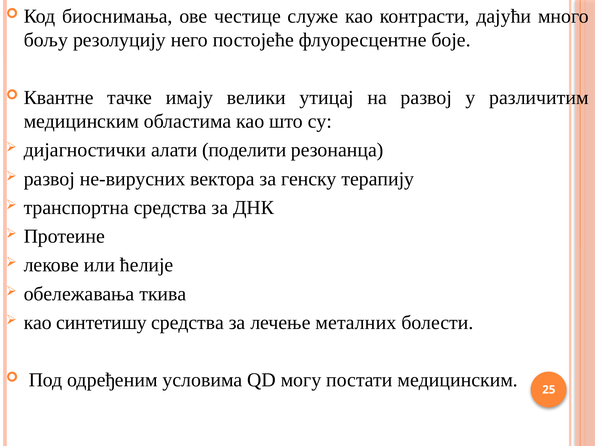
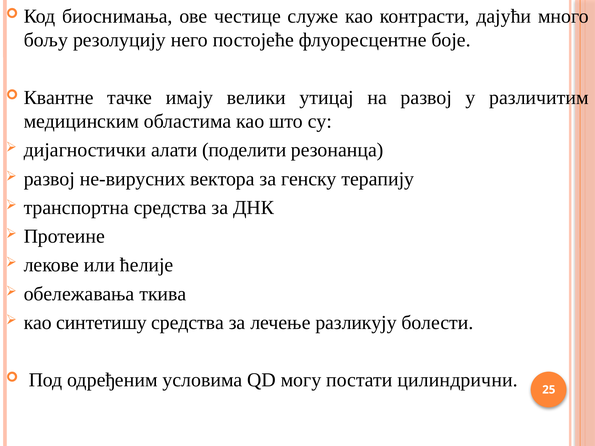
металних: металних -> разликују (356, 323)
постати медицинским: медицинским -> цилиндрични (458, 380)
